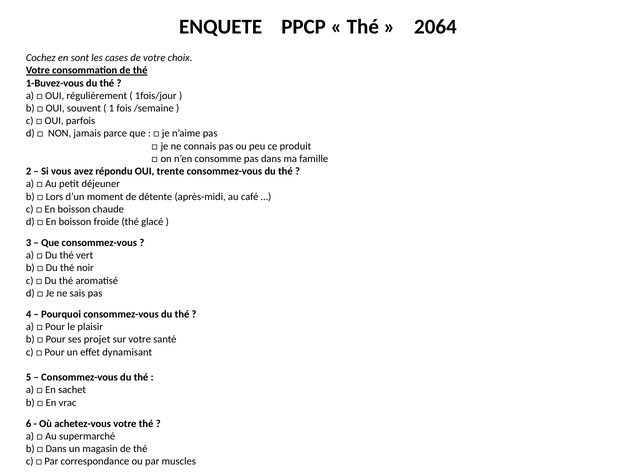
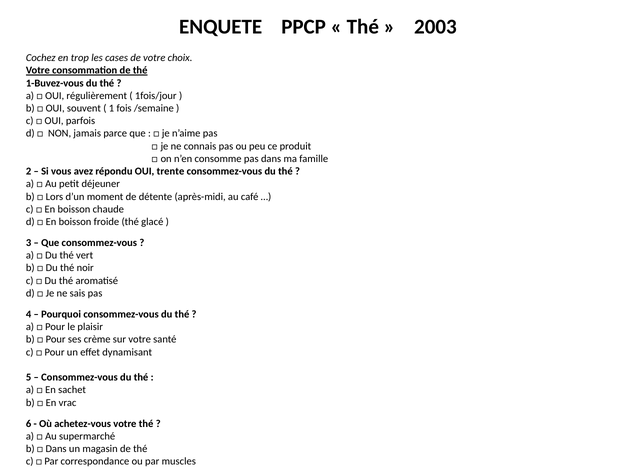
2064: 2064 -> 2003 (435, 27)
sont: sont -> trop (80, 58)
projet: projet -> crème (97, 340)
